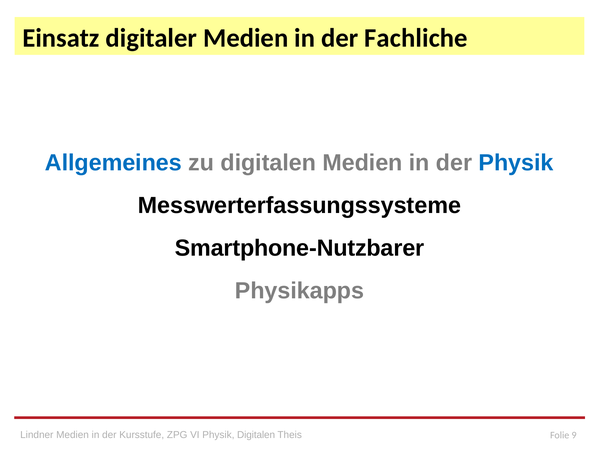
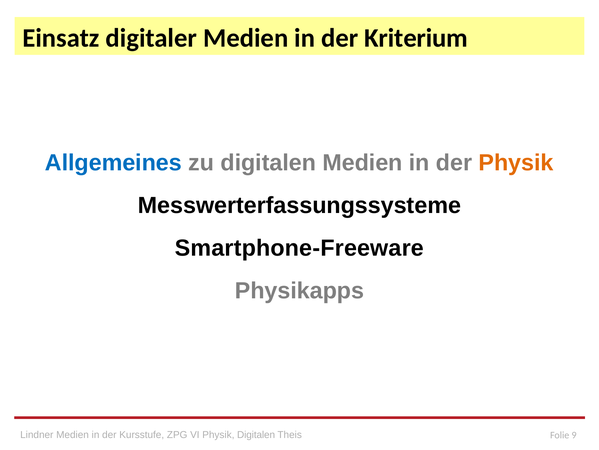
Fachliche: Fachliche -> Kriterium (416, 38)
Physik colour: blue -> orange (516, 163)
Smartphone-Nutzbarer: Smartphone-Nutzbarer -> Smartphone-Freeware (299, 248)
